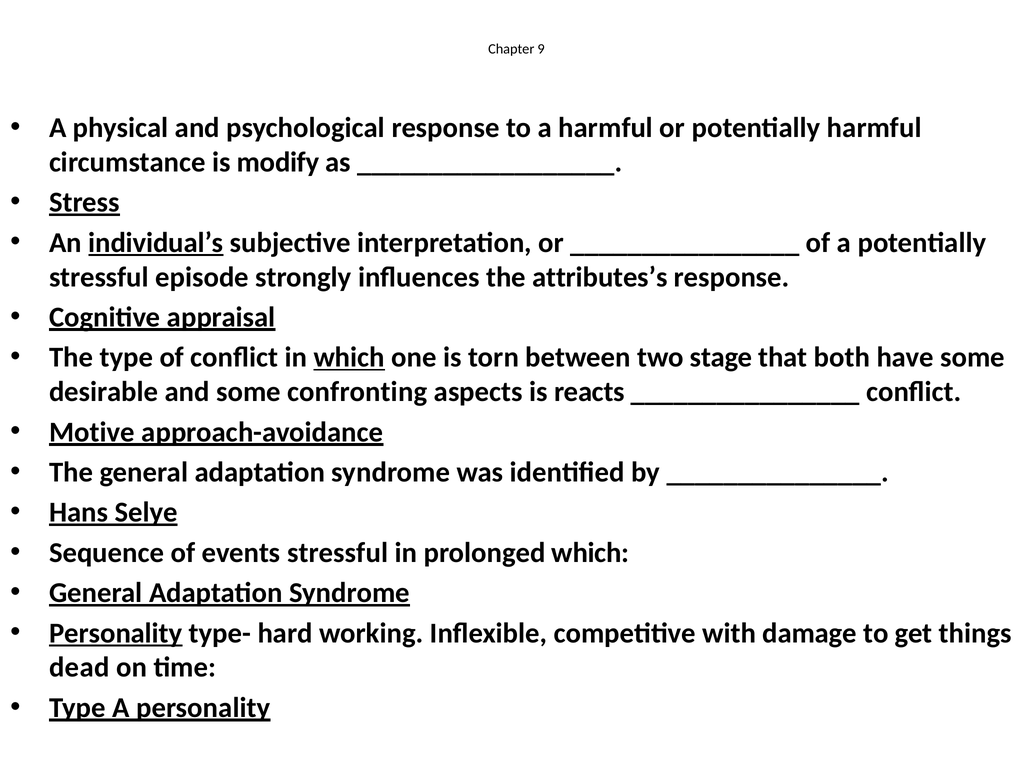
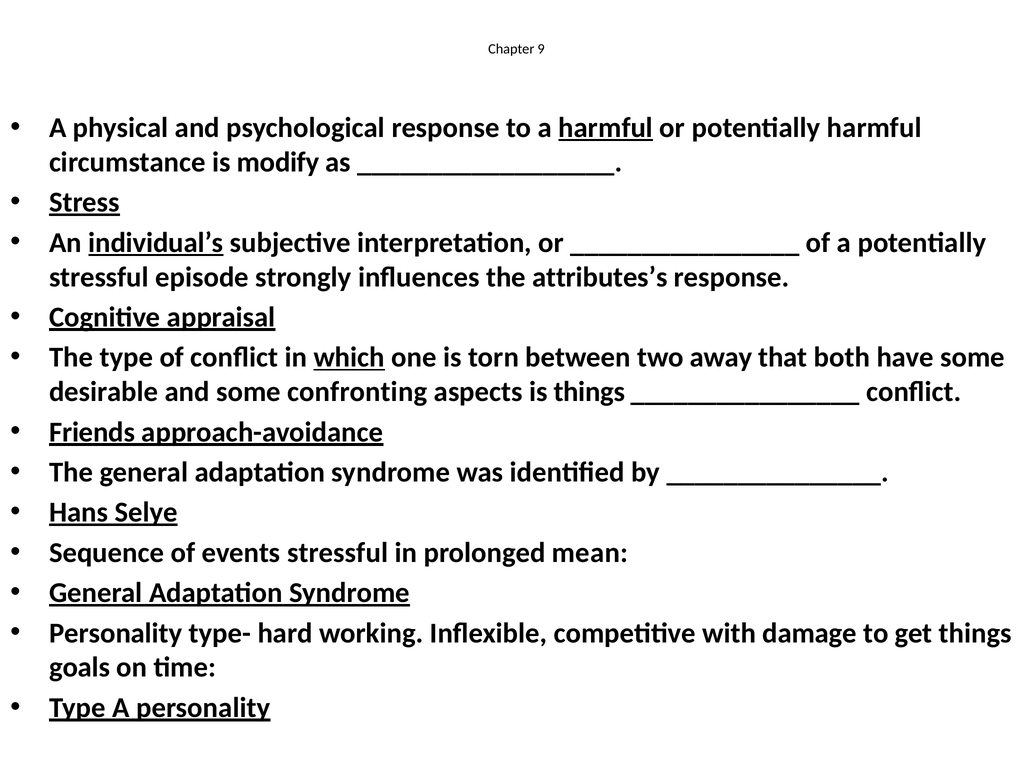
harmful underline: none -> present (606, 128)
stage: stage -> away (721, 357)
is reacts: reacts -> things (589, 392)
Motive: Motive -> Friends (92, 432)
prolonged which: which -> mean (590, 552)
Personality underline: present -> none (116, 633)
dead: dead -> goals (80, 667)
